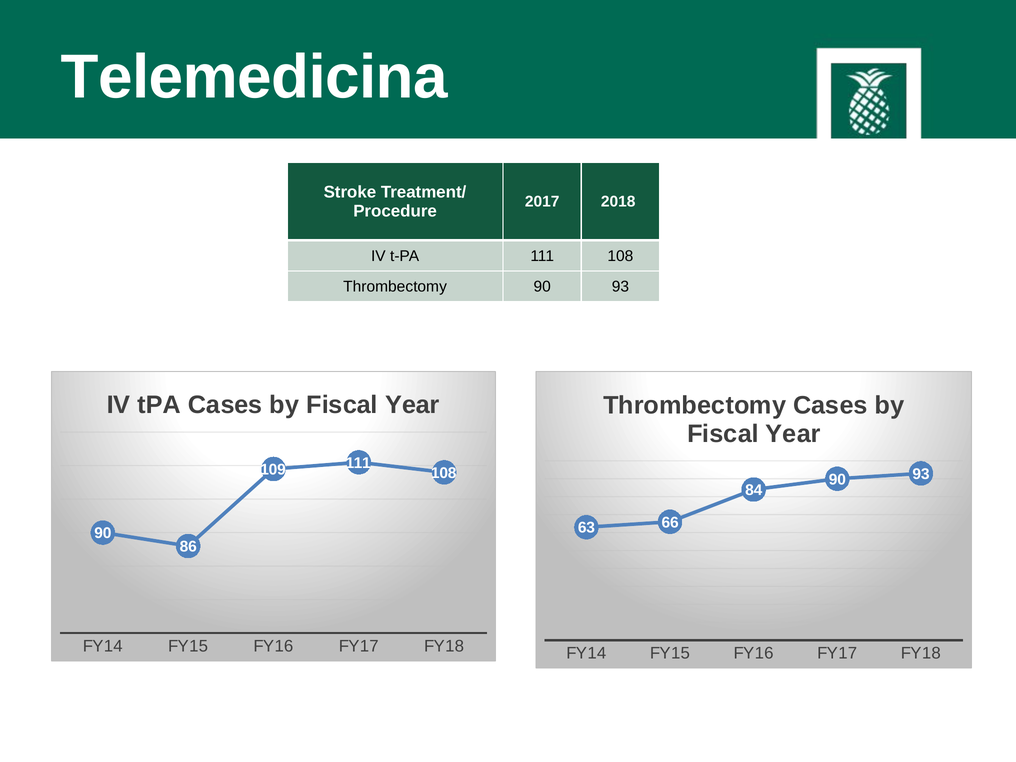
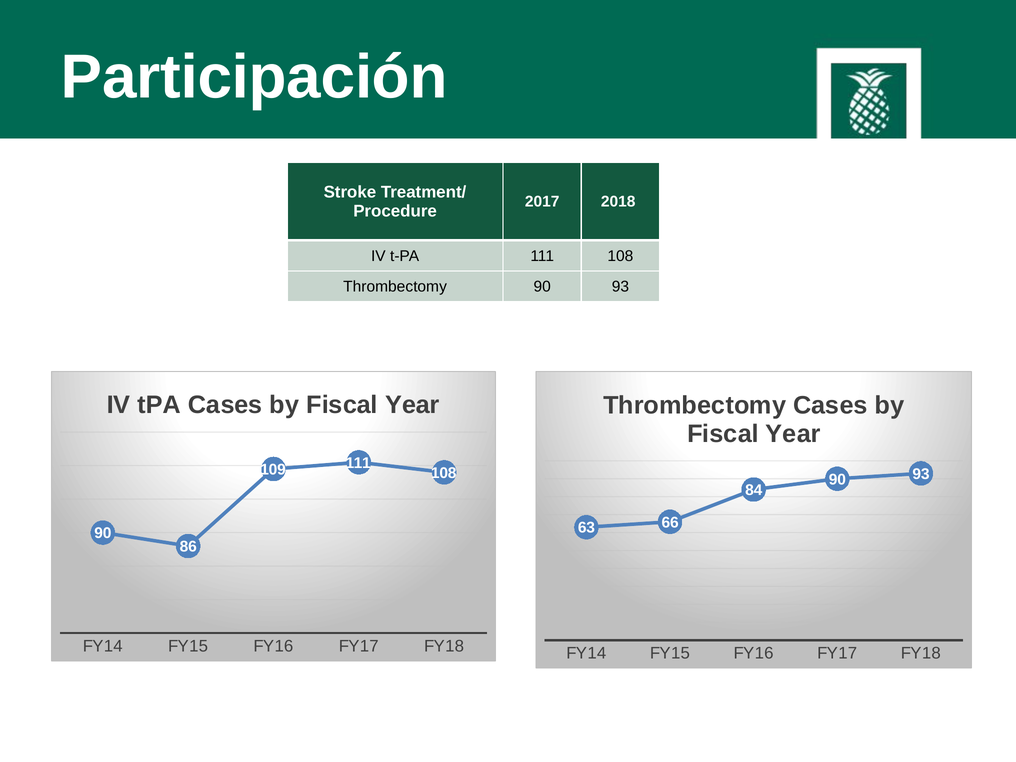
Telemedicina: Telemedicina -> Participación (254, 77)
